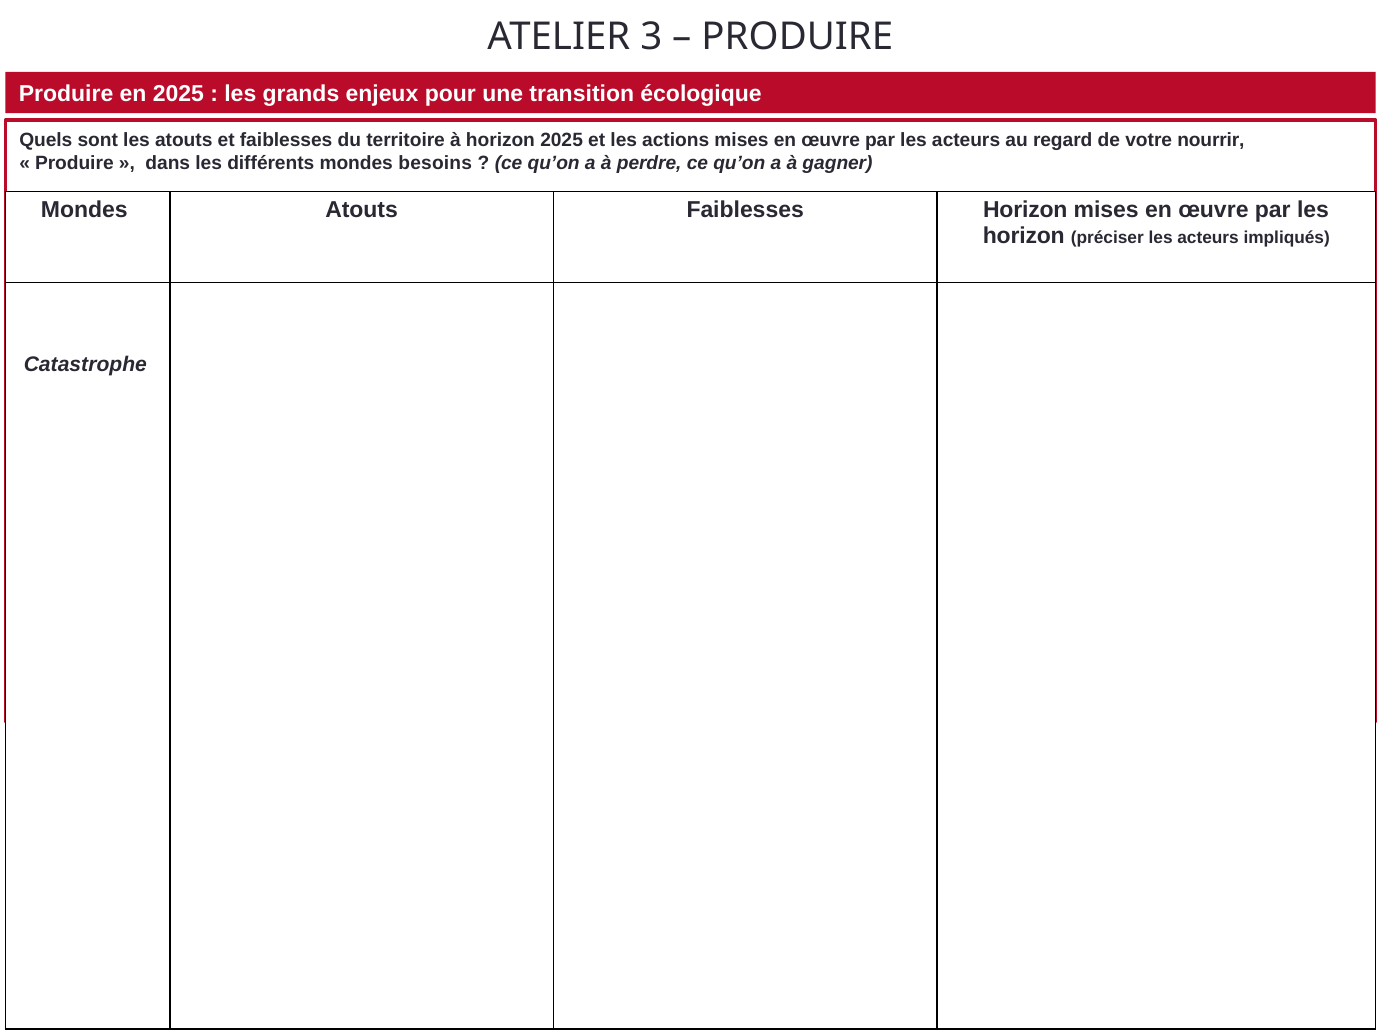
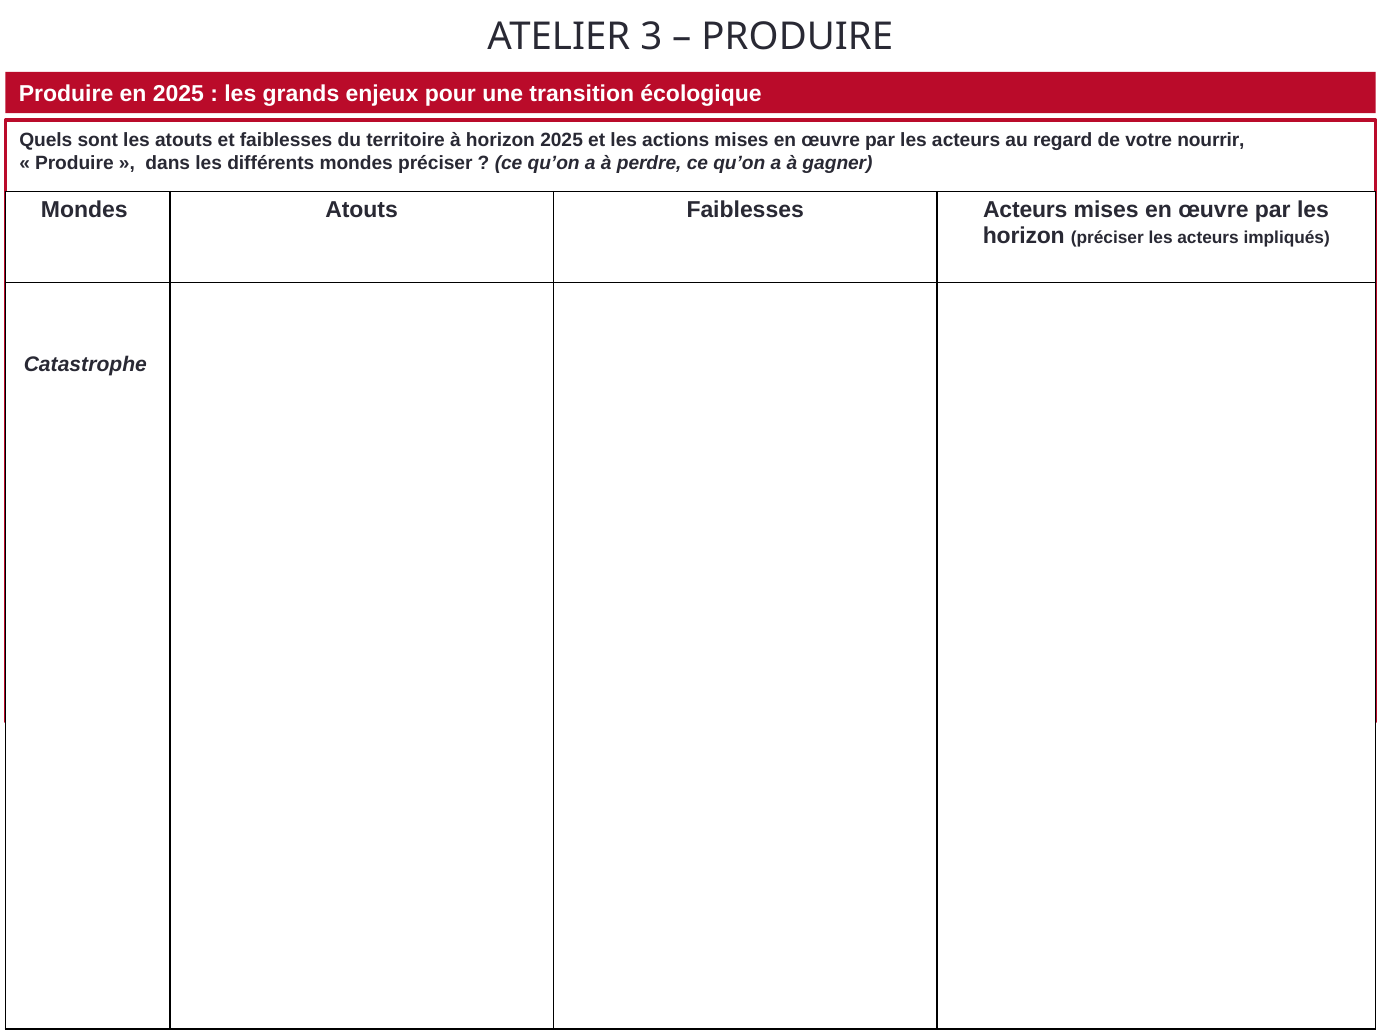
mondes besoins: besoins -> préciser (435, 163)
Faiblesses Horizon: Horizon -> Acteurs (1025, 210)
